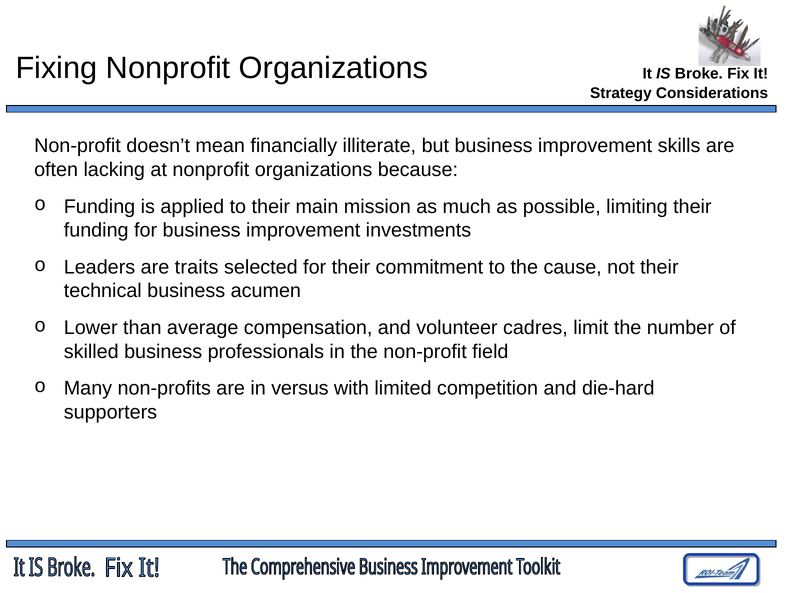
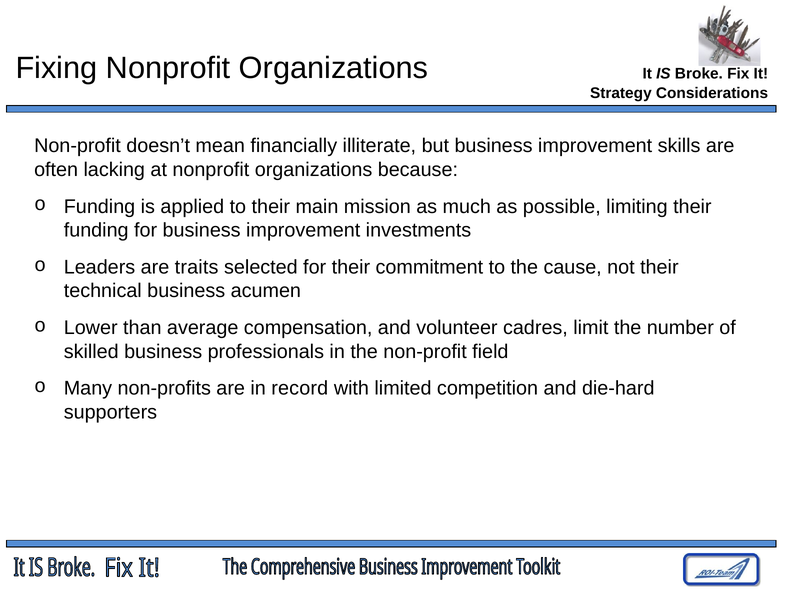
versus: versus -> record (300, 389)
